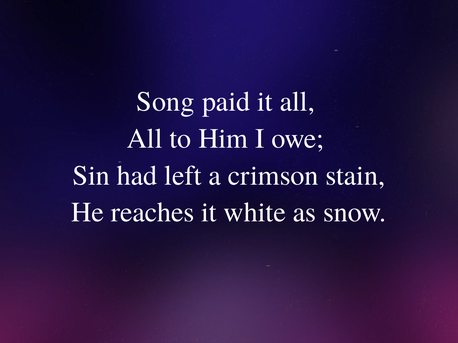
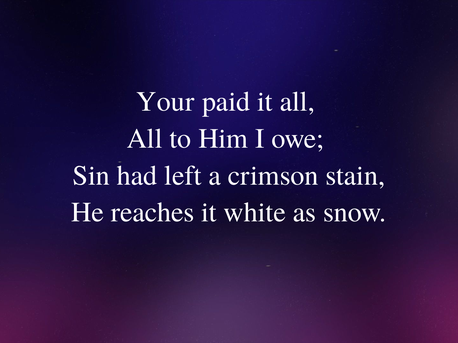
Song: Song -> Your (165, 102)
